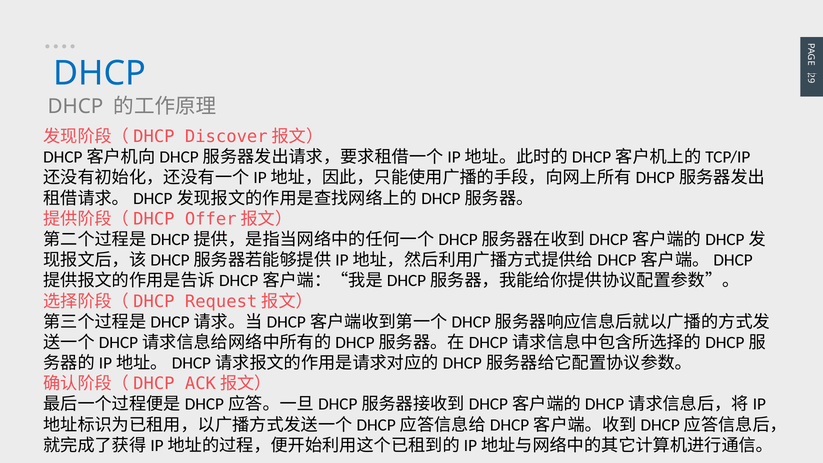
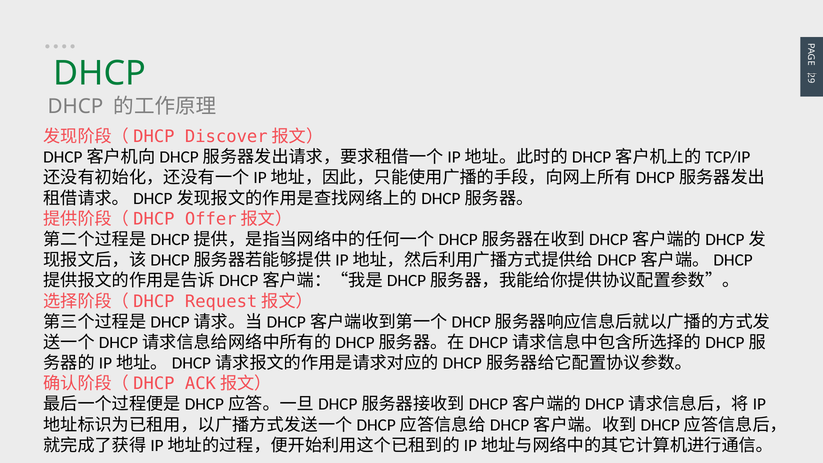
DHCP colour: blue -> green (100, 73)
